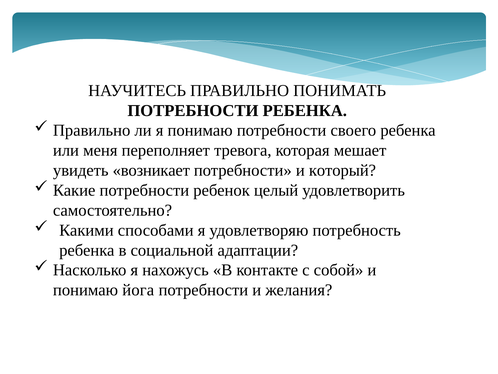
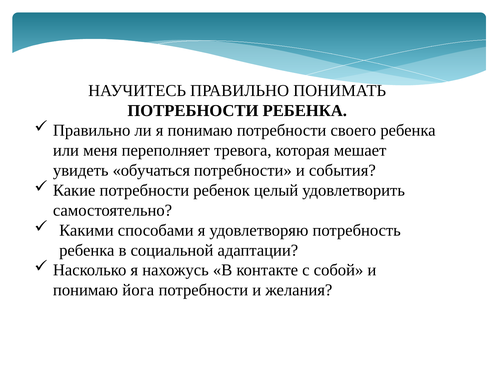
возникает: возникает -> обучаться (151, 170)
который: который -> события (342, 170)
